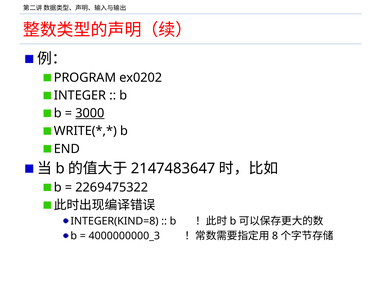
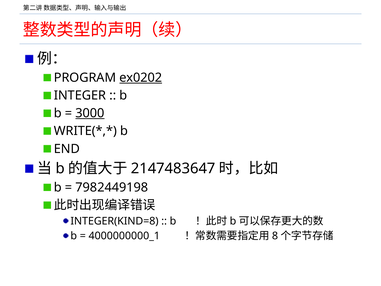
ex0202 underline: none -> present (141, 78)
2269475322: 2269475322 -> 7982449198 (112, 187)
4000000000_3: 4000000000_3 -> 4000000000_1 (124, 236)
